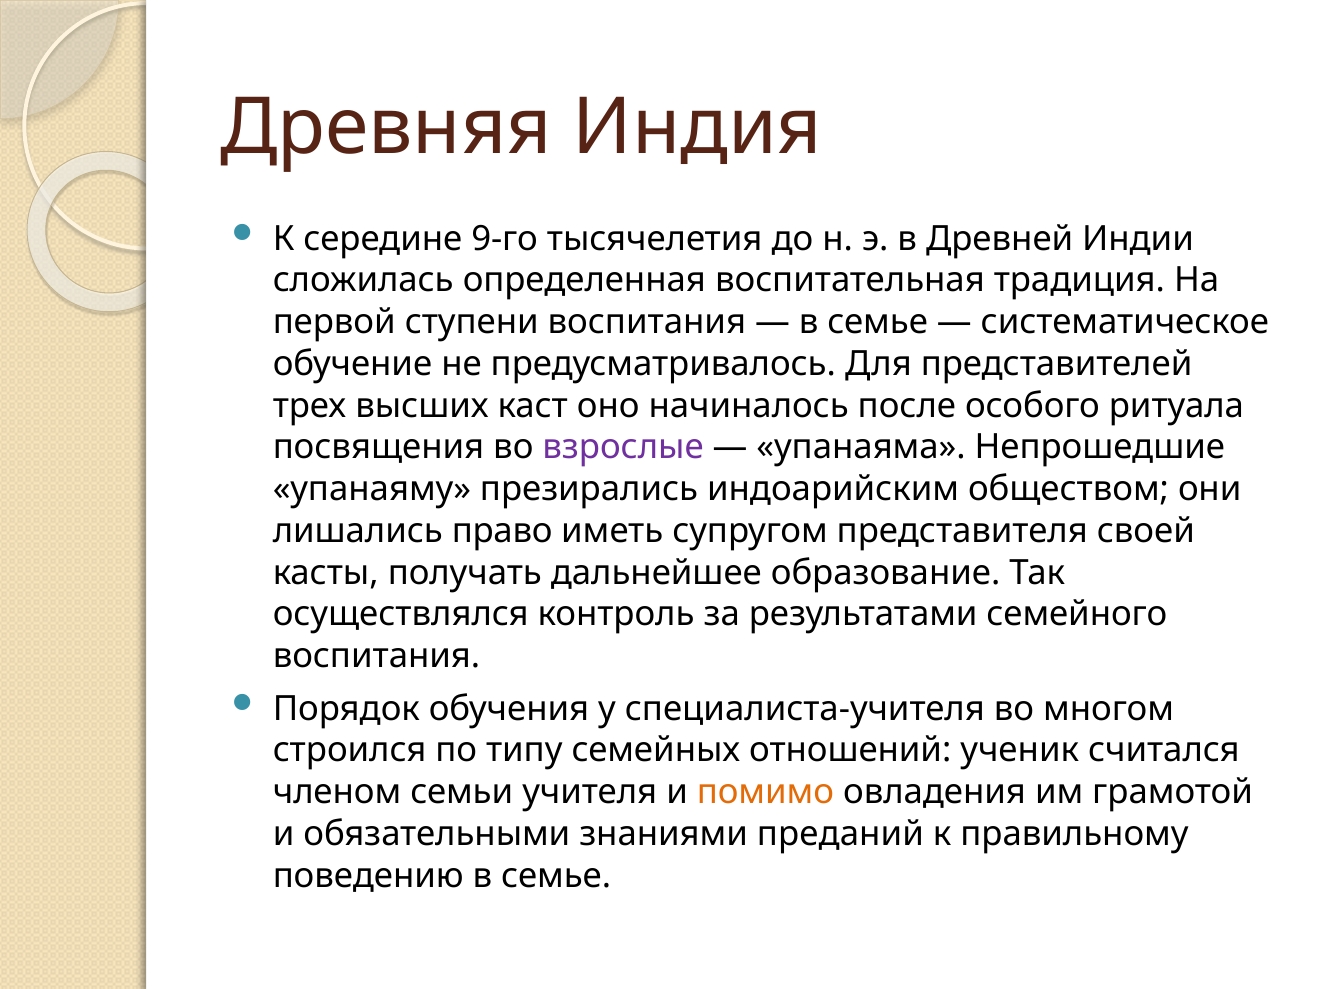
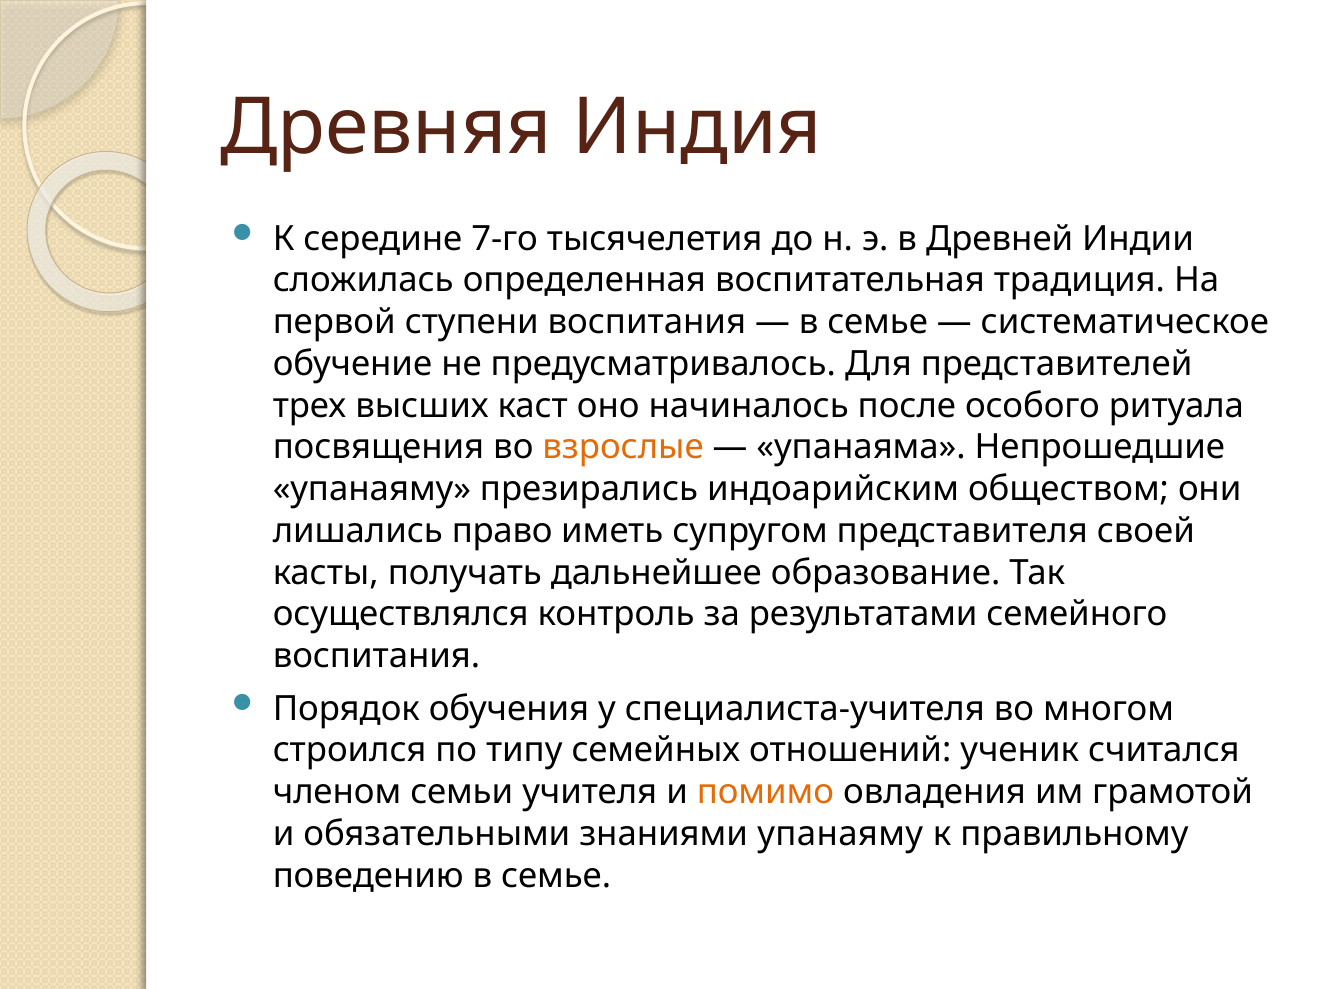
9-го: 9-го -> 7-го (505, 239)
взрослые colour: purple -> orange (623, 447)
знаниями преданий: преданий -> упанаяму (840, 834)
